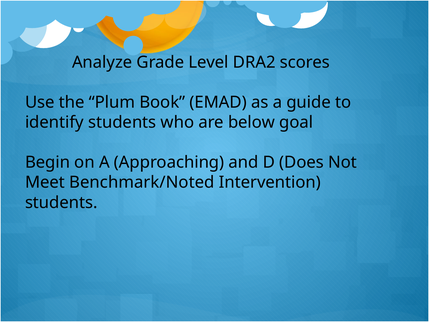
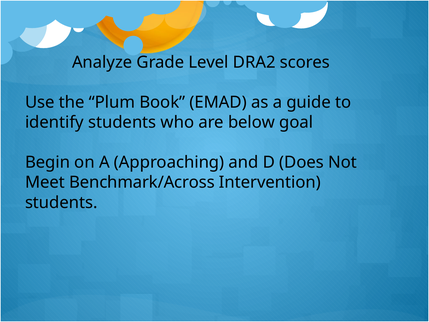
Benchmark/Noted: Benchmark/Noted -> Benchmark/Across (142, 182)
